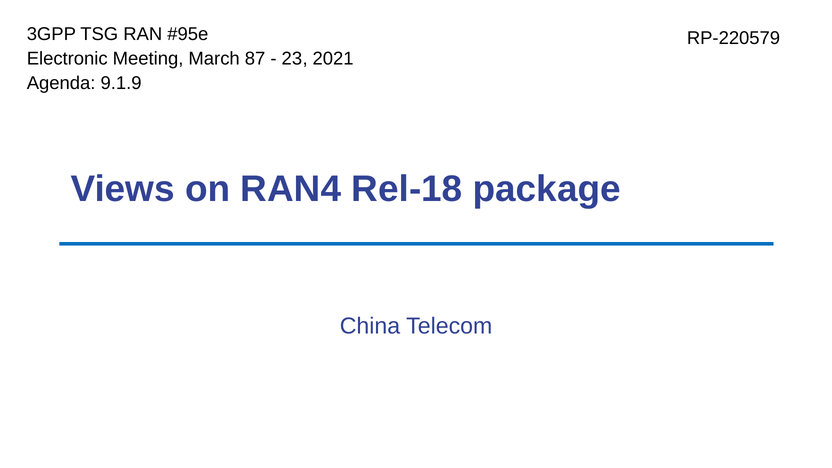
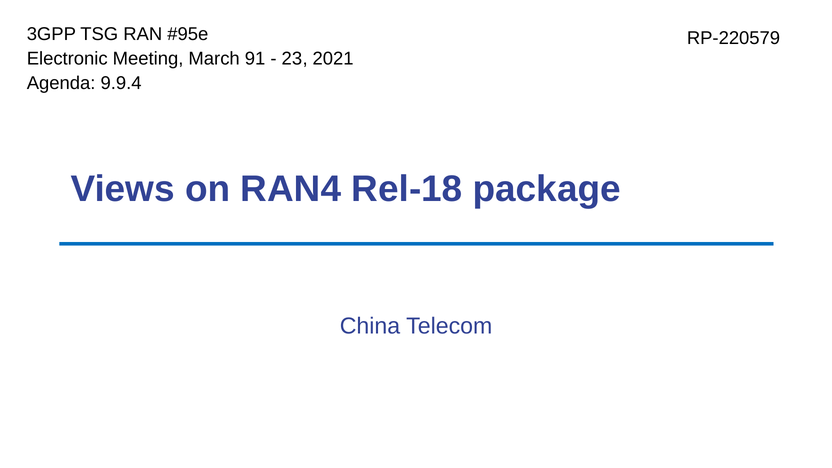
87: 87 -> 91 (255, 59)
9.1.9: 9.1.9 -> 9.9.4 (121, 83)
